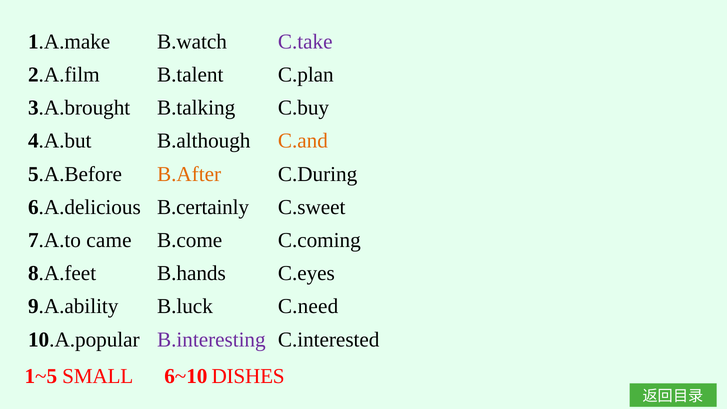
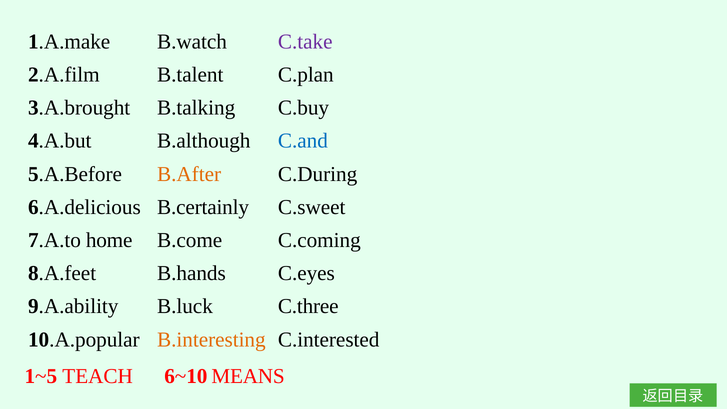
C.and colour: orange -> blue (303, 141)
came: came -> home (109, 240)
C.need: C.need -> C.three (308, 306)
B.interesting colour: purple -> orange (211, 339)
SMALL: SMALL -> TEACH (98, 376)
DISHES: DISHES -> MEANS (248, 376)
